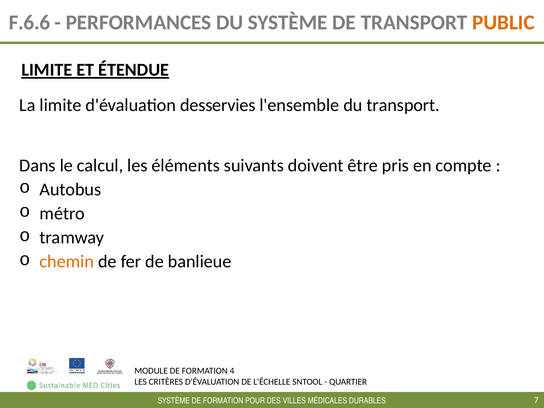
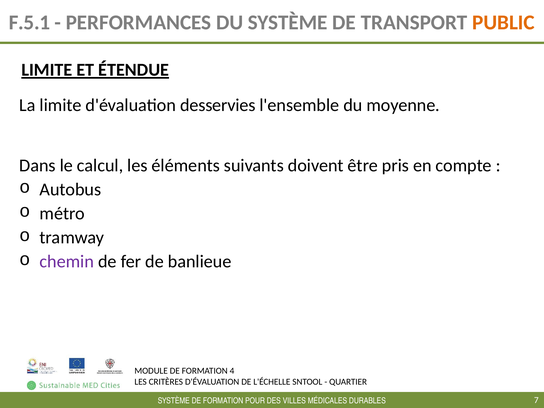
F.6.6: F.6.6 -> F.5.1 (30, 23)
du transport: transport -> moyenne (403, 105)
chemin colour: orange -> purple (67, 261)
